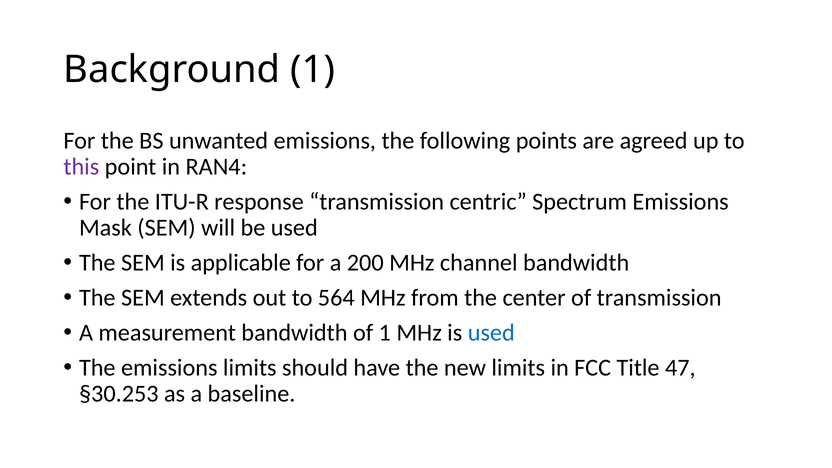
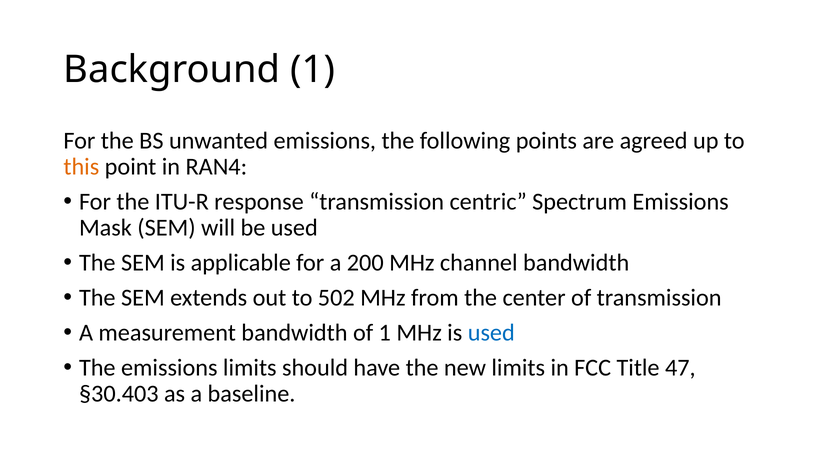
this colour: purple -> orange (81, 167)
564: 564 -> 502 (336, 298)
§30.253: §30.253 -> §30.403 (119, 394)
